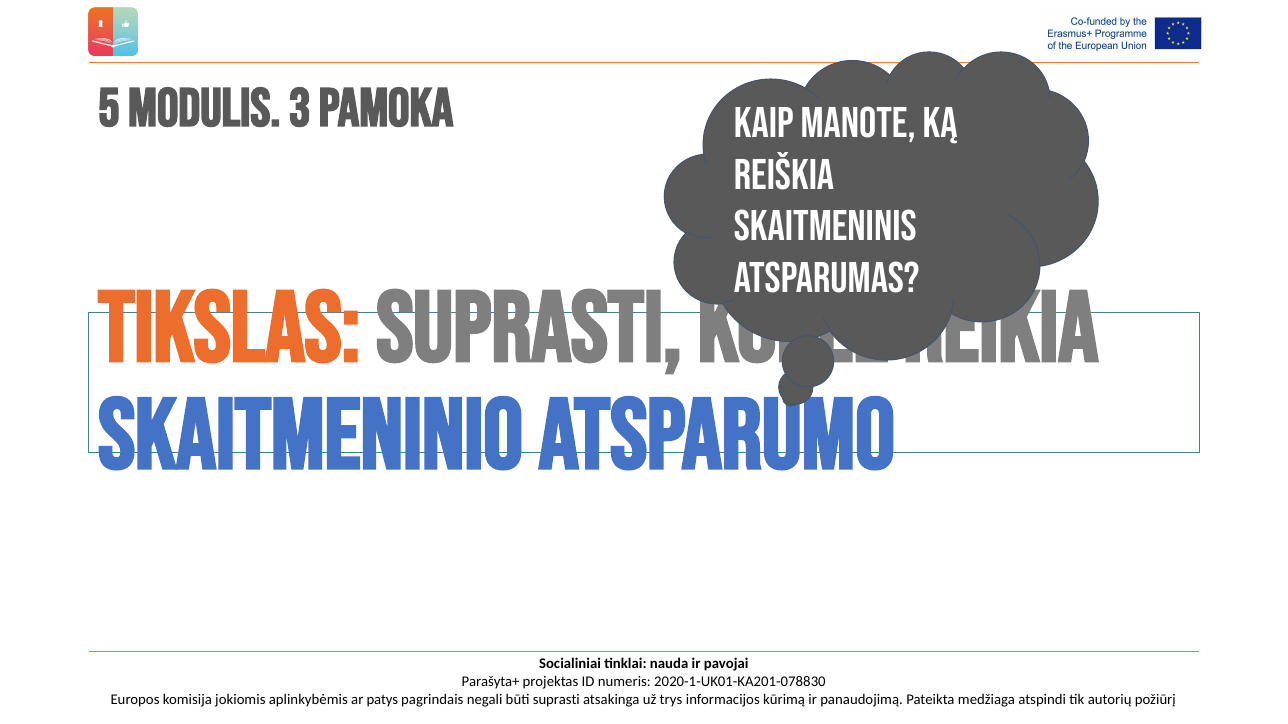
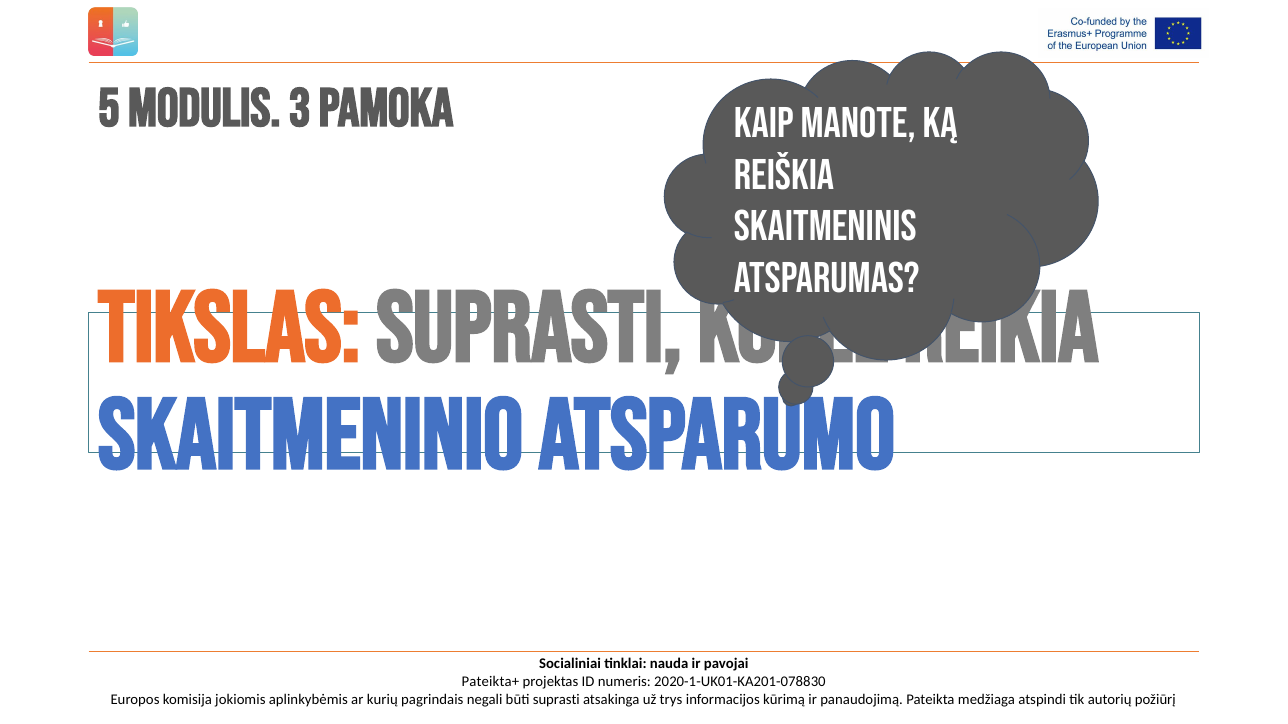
Parašyta+: Parašyta+ -> Pateikta+ (490, 682)
patys: patys -> kurių (382, 700)
